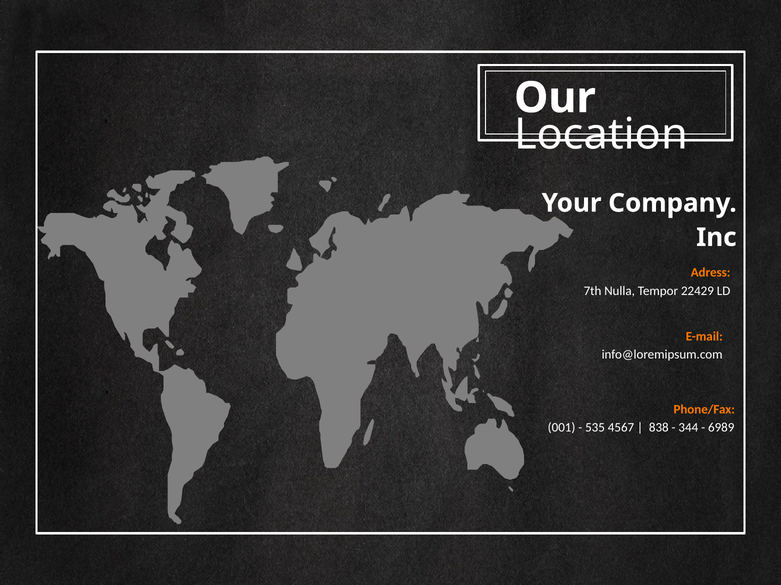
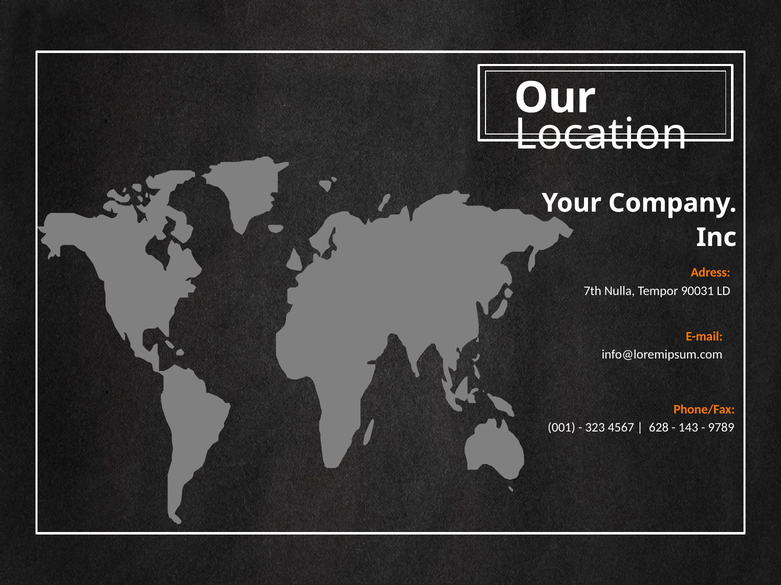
22429: 22429 -> 90031 (697, 291)
535: 535 -> 323 (595, 428)
838: 838 -> 628 (659, 428)
344: 344 -> 143 (688, 428)
6989: 6989 -> 9789 (721, 428)
